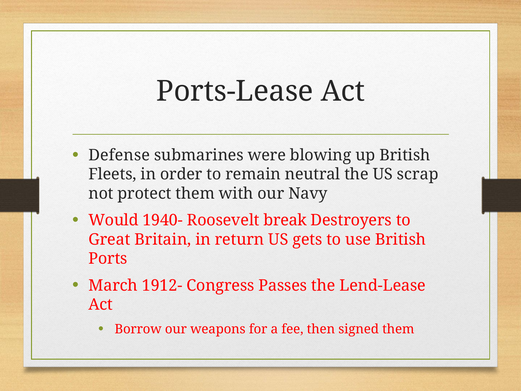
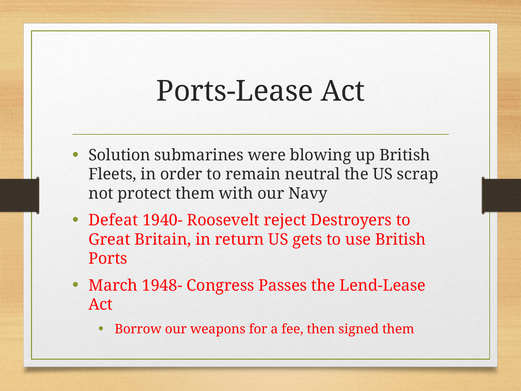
Defense: Defense -> Solution (119, 155)
Would: Would -> Defeat (113, 220)
break: break -> reject (285, 220)
1912-: 1912- -> 1948- (162, 285)
